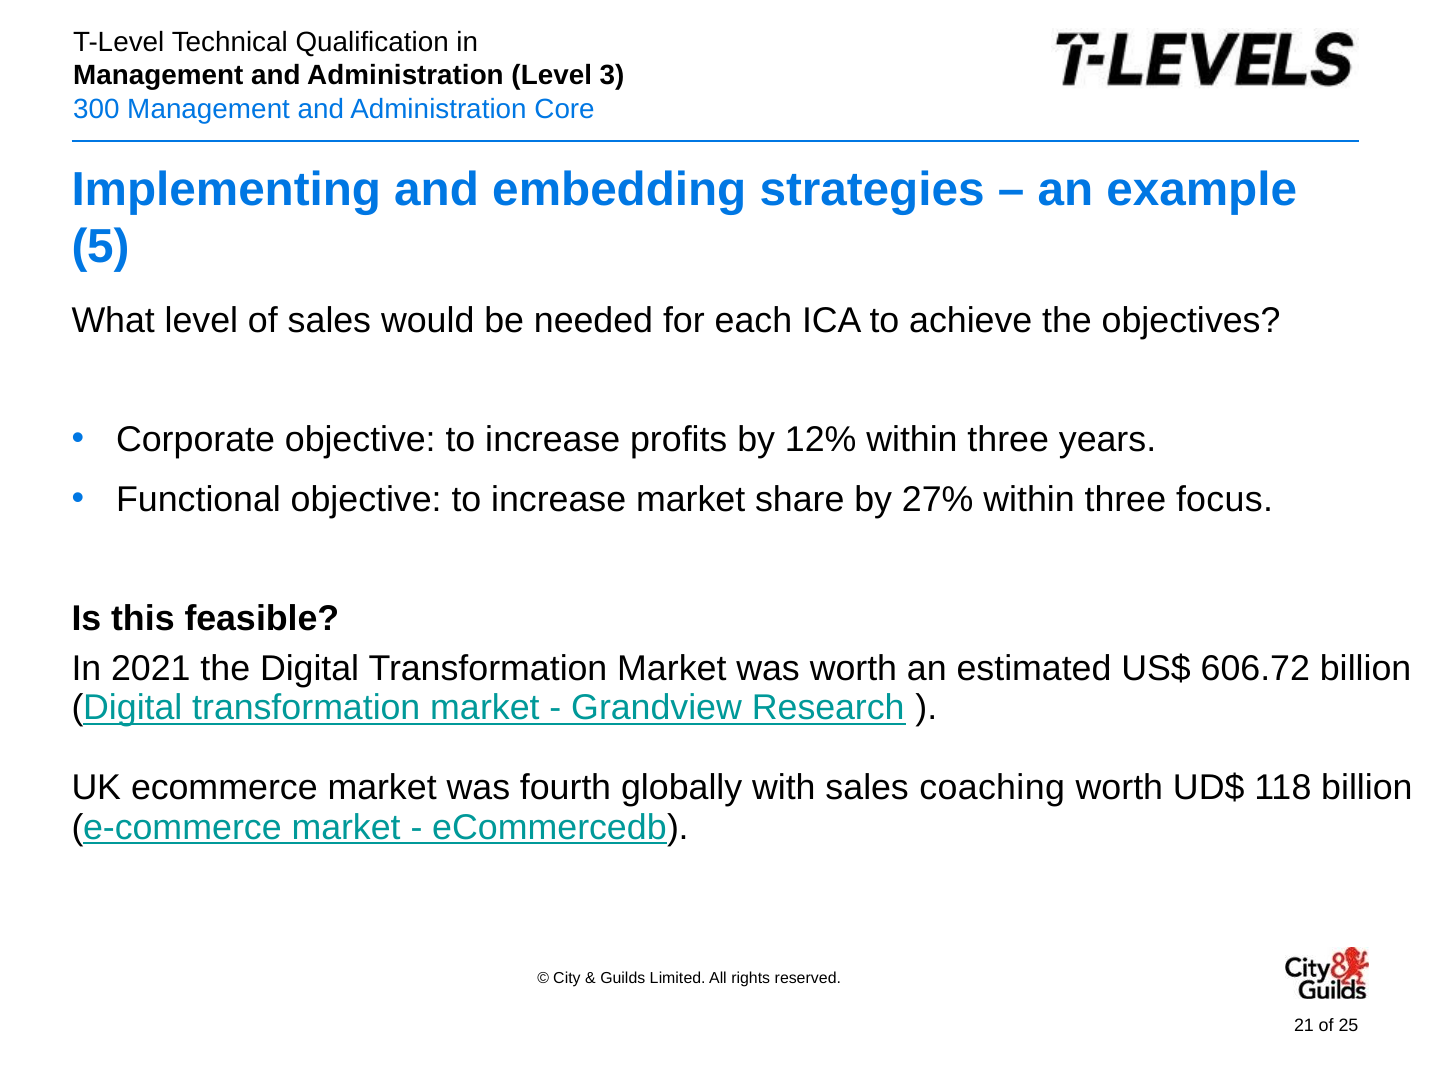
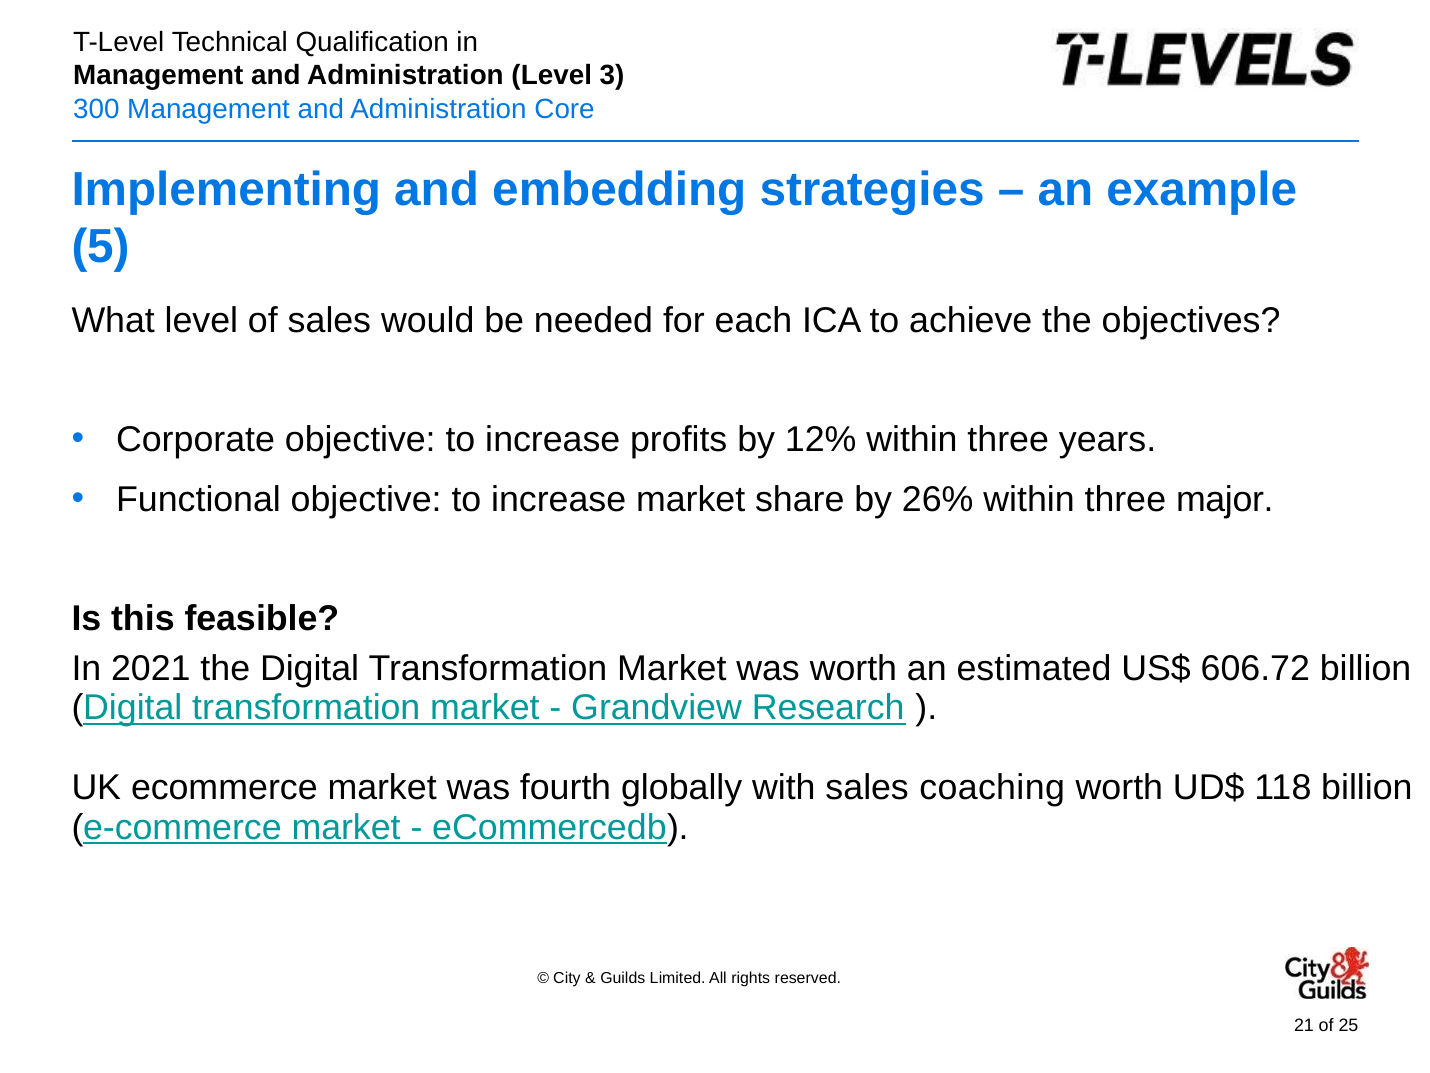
27%: 27% -> 26% (938, 499)
focus: focus -> major (1225, 499)
